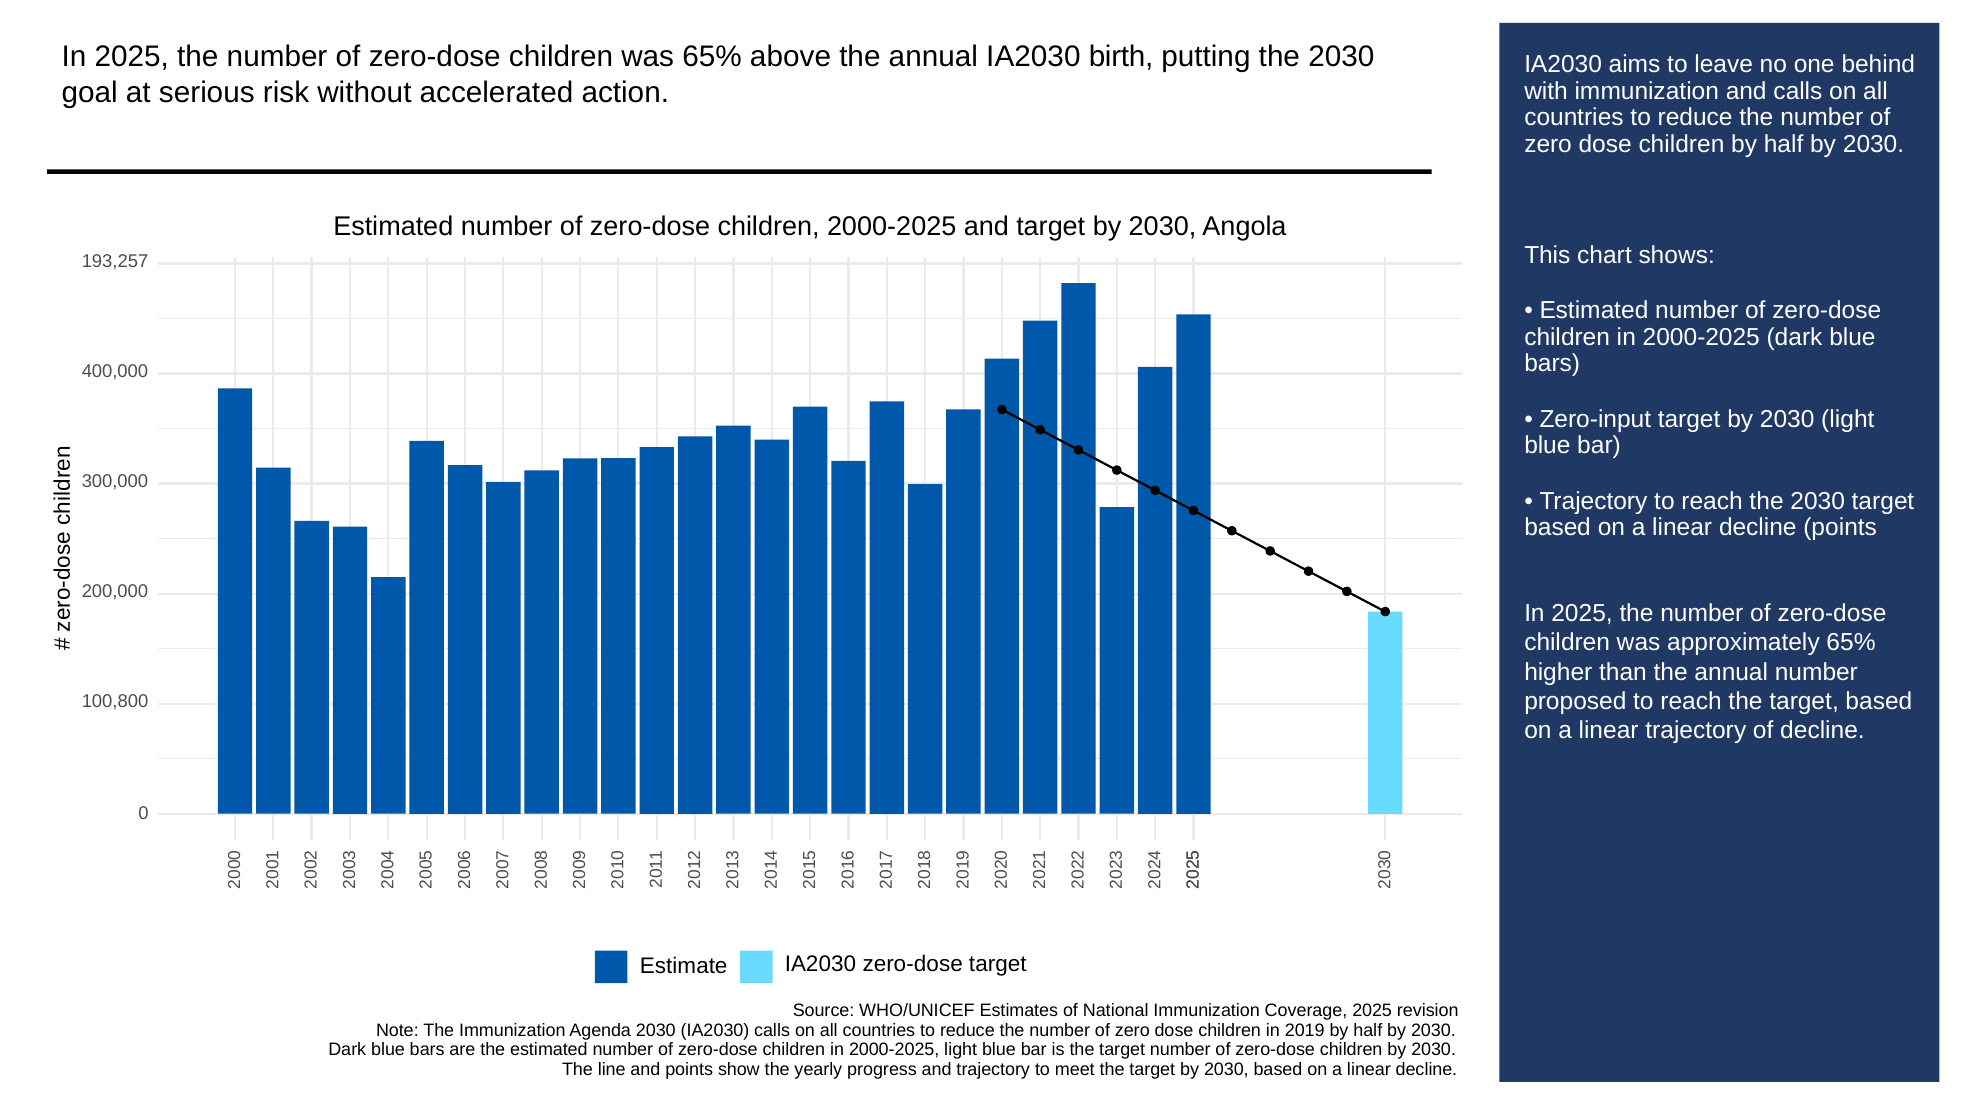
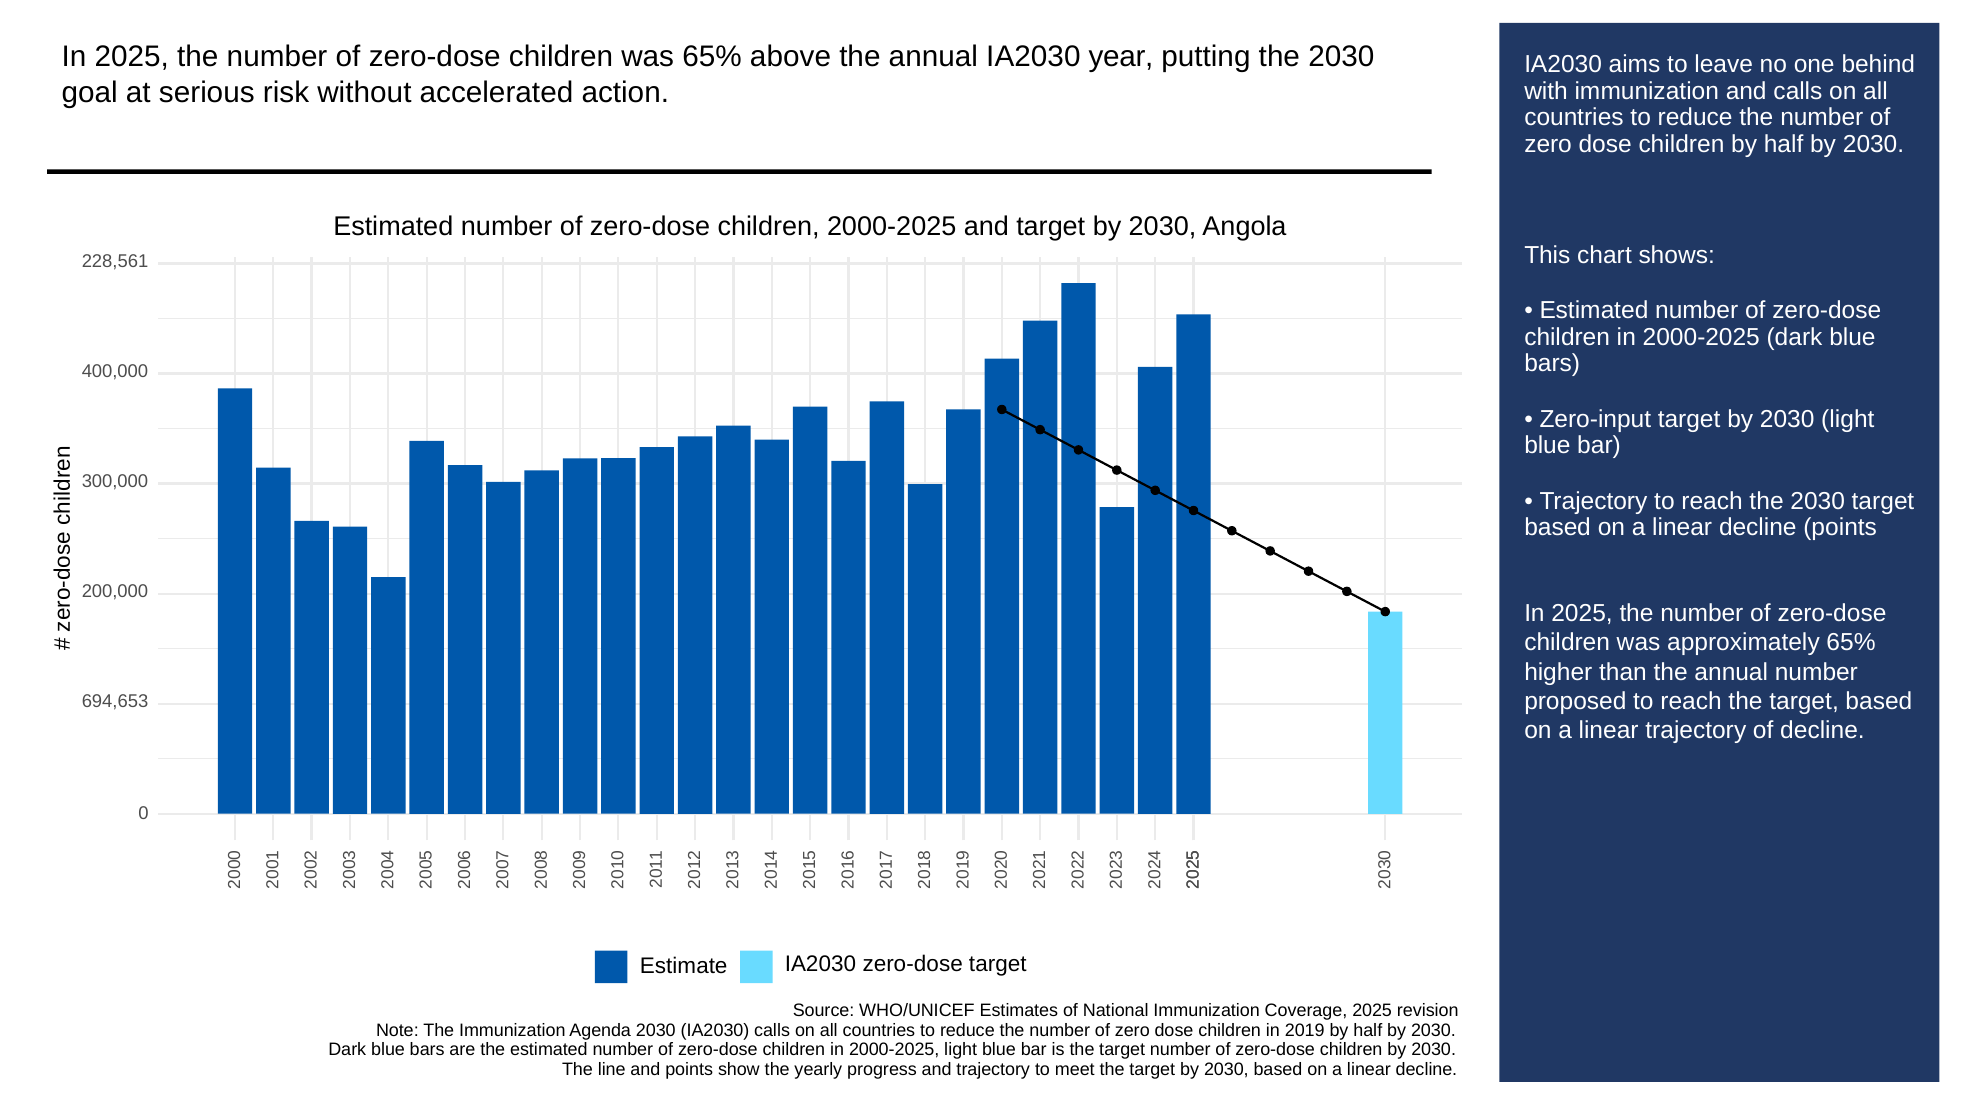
birth: birth -> year (1121, 57)
193,257: 193,257 -> 228,561 (115, 262)
100,800: 100,800 -> 694,653 (115, 702)
